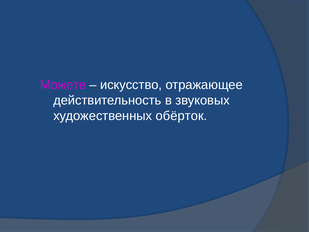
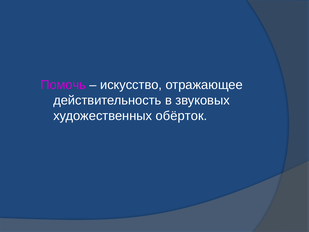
Можете: Можете -> Помочь (63, 85)
